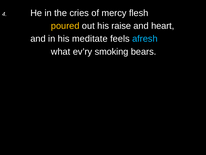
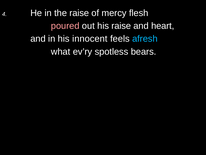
the cries: cries -> raise (79, 13)
poured colour: yellow -> pink (65, 26)
meditate: meditate -> innocent (90, 39)
smoking: smoking -> spotless (112, 51)
